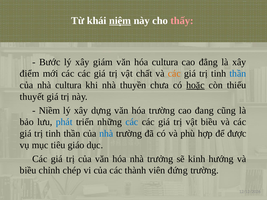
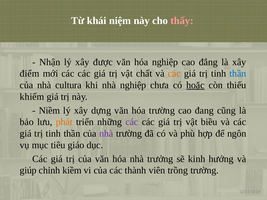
niệm underline: present -> none (120, 21)
Bước: Bước -> Nhận (50, 62)
giám: giám -> được (103, 62)
hóa cultura: cultura -> nghiệp (165, 62)
nhà thuyền: thuyền -> nghiệp (133, 85)
thuyết: thuyết -> khiếm (32, 97)
phát colour: blue -> orange (64, 122)
các colour: blue -> purple (132, 122)
nhà colour: blue -> purple (106, 134)
được: được -> ngôn (237, 134)
biều: biều -> giúp (28, 171)
chép: chép -> kiềm (72, 171)
đứng: đứng -> trồng (178, 171)
